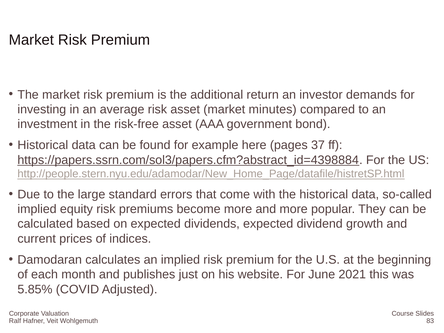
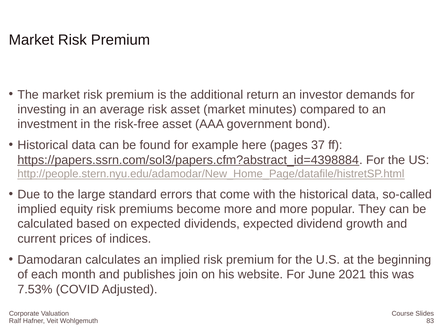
just: just -> join (188, 275)
5.85%: 5.85% -> 7.53% (35, 289)
